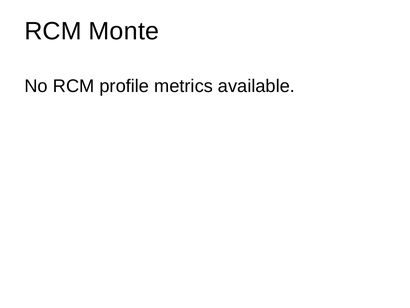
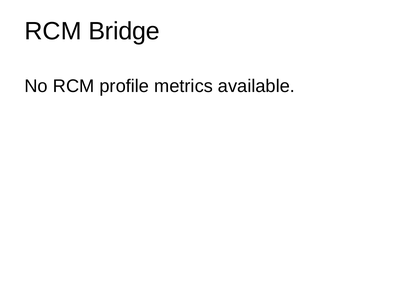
Monte: Monte -> Bridge (124, 31)
